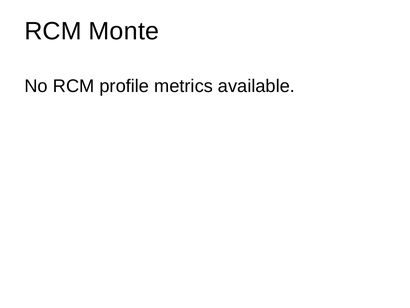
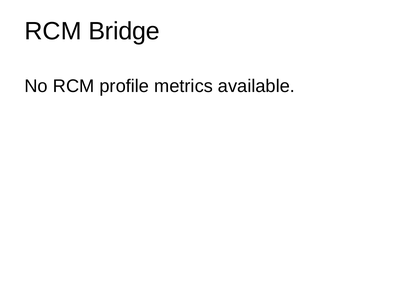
Monte: Monte -> Bridge (124, 31)
